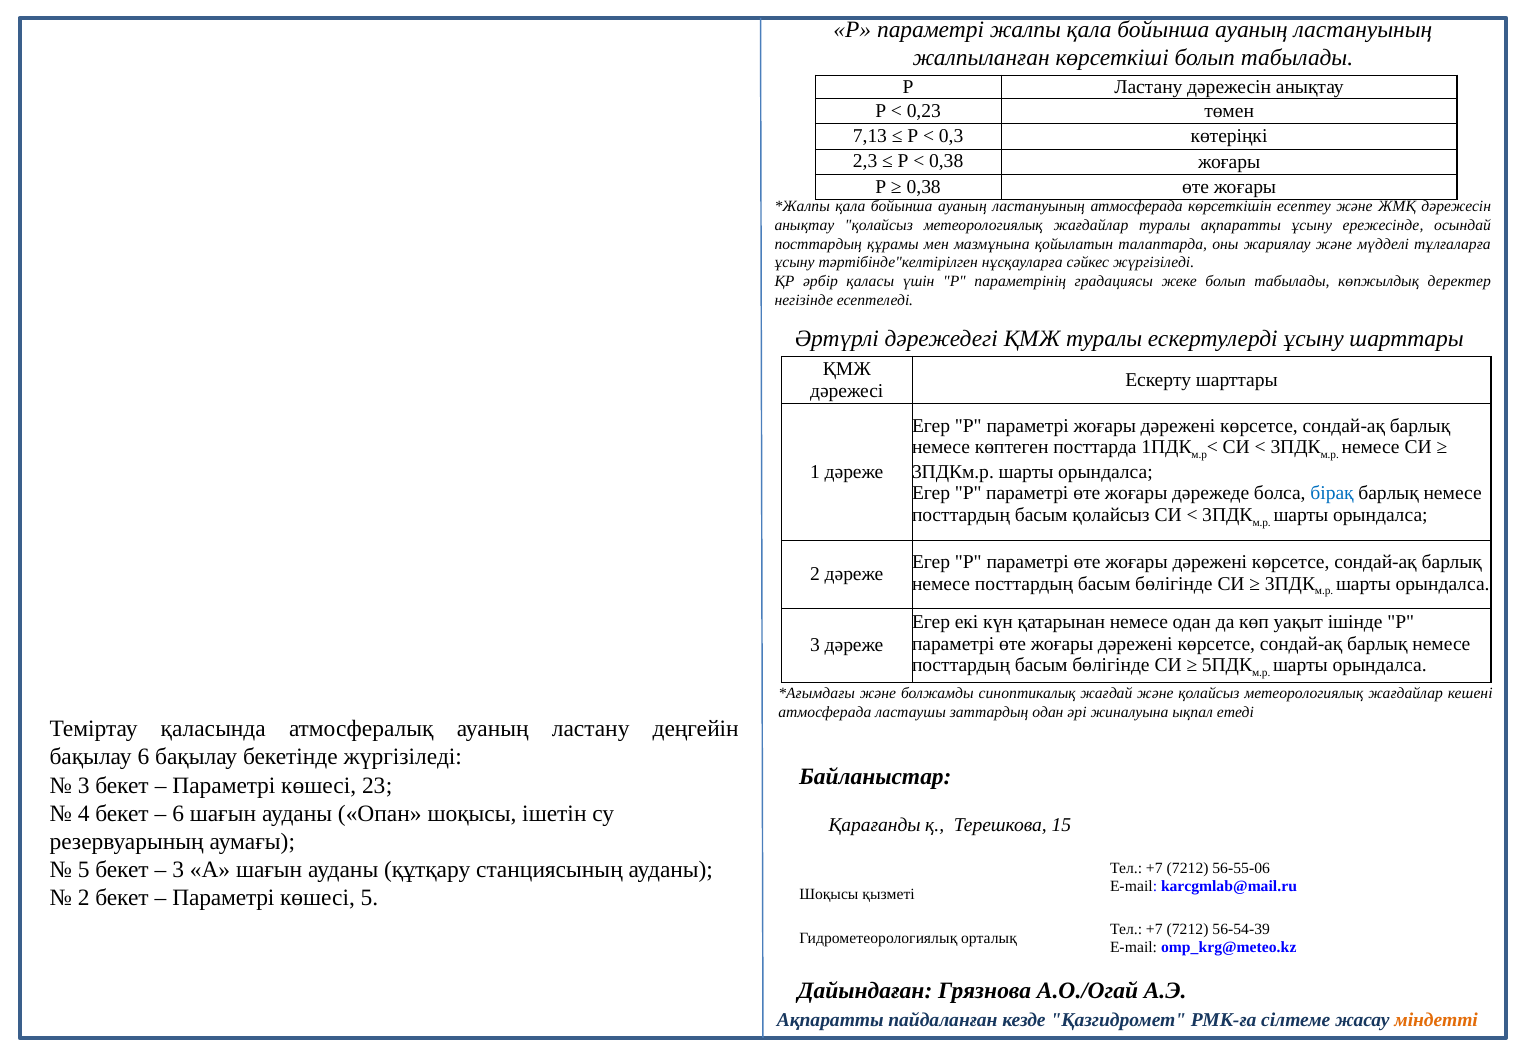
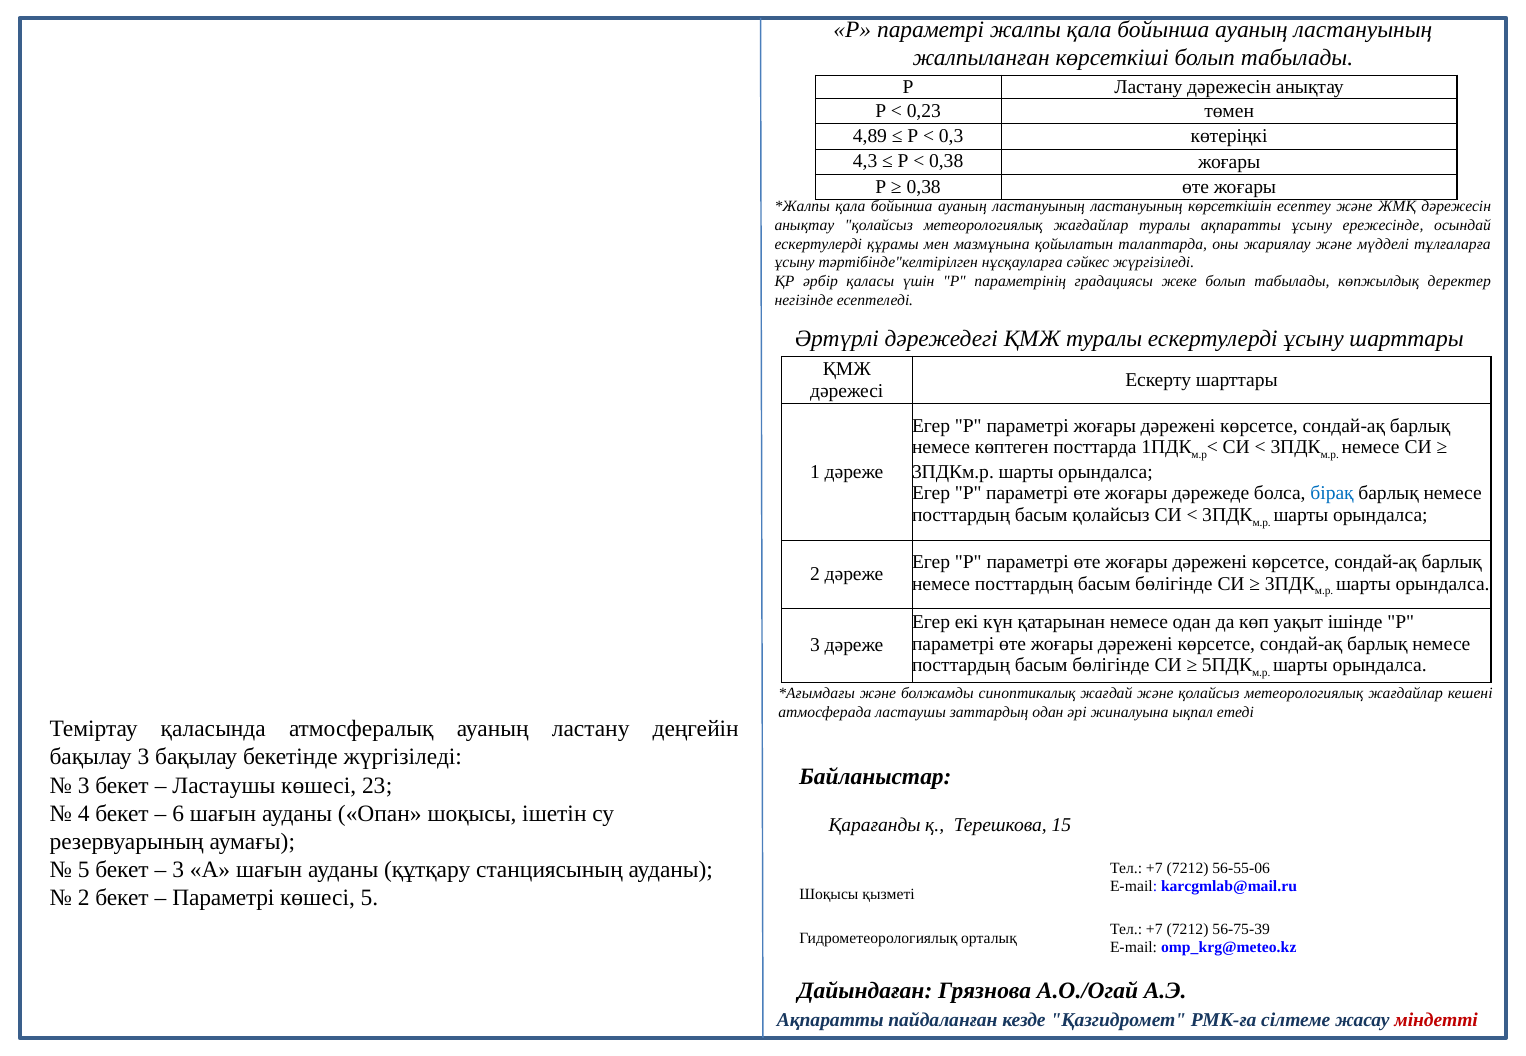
7,13: 7,13 -> 4,89 (870, 136)
2,3: 2,3 -> 4,3 (865, 161)
ластануының атмосферада: атмосферада -> ластануының (1137, 207)
посттардың: посттардың -> ескертулерді (818, 244)
бақылау 6: 6 -> 3 (143, 757)
Параметрі: Параметрі -> Ластаушы (224, 786)
56-54-39: 56-54-39 -> 56-75-39 (1241, 930)
міндетті colour: orange -> red (1436, 1020)
